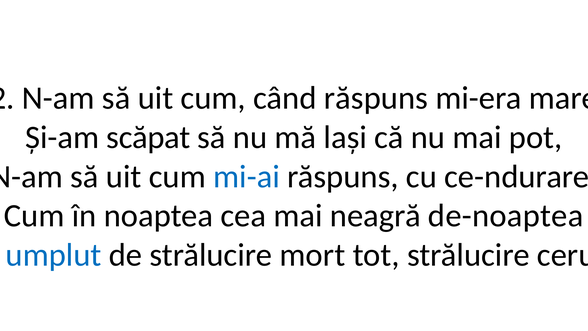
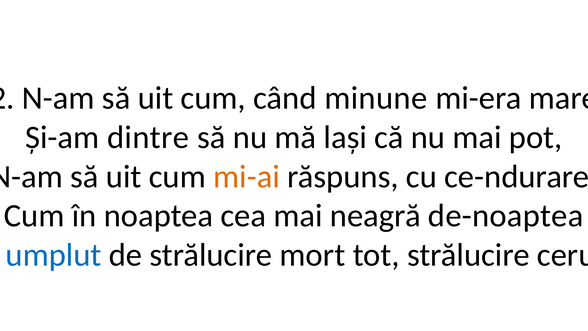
când răspuns: răspuns -> minune (376, 98)
scăpat: scăpat -> dintre (148, 137)
mi-ai colour: blue -> orange (247, 176)
